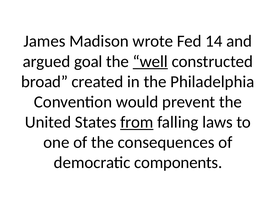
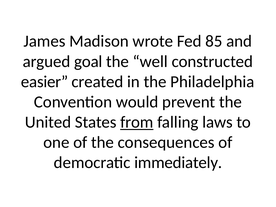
14: 14 -> 85 (214, 41)
well underline: present -> none (150, 61)
broad: broad -> easier (45, 82)
components: components -> immediately (178, 163)
